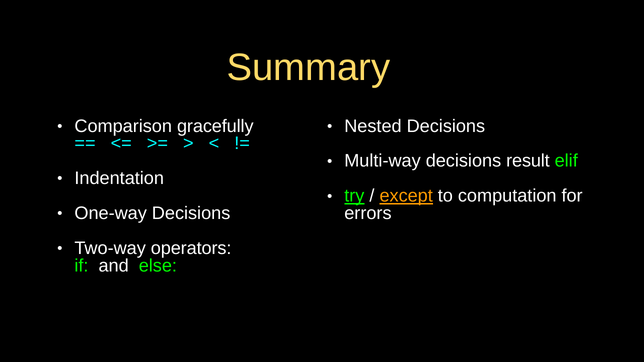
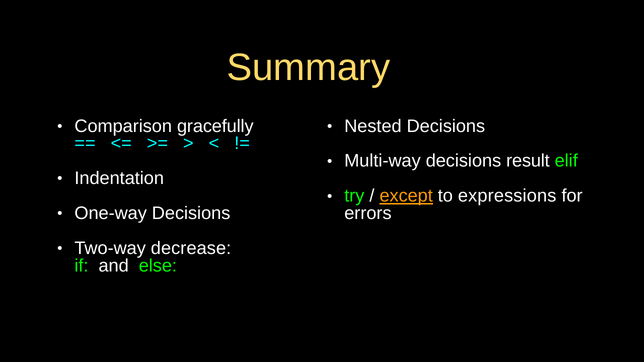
try underline: present -> none (354, 196)
computation: computation -> expressions (507, 196)
operators: operators -> decrease (191, 248)
